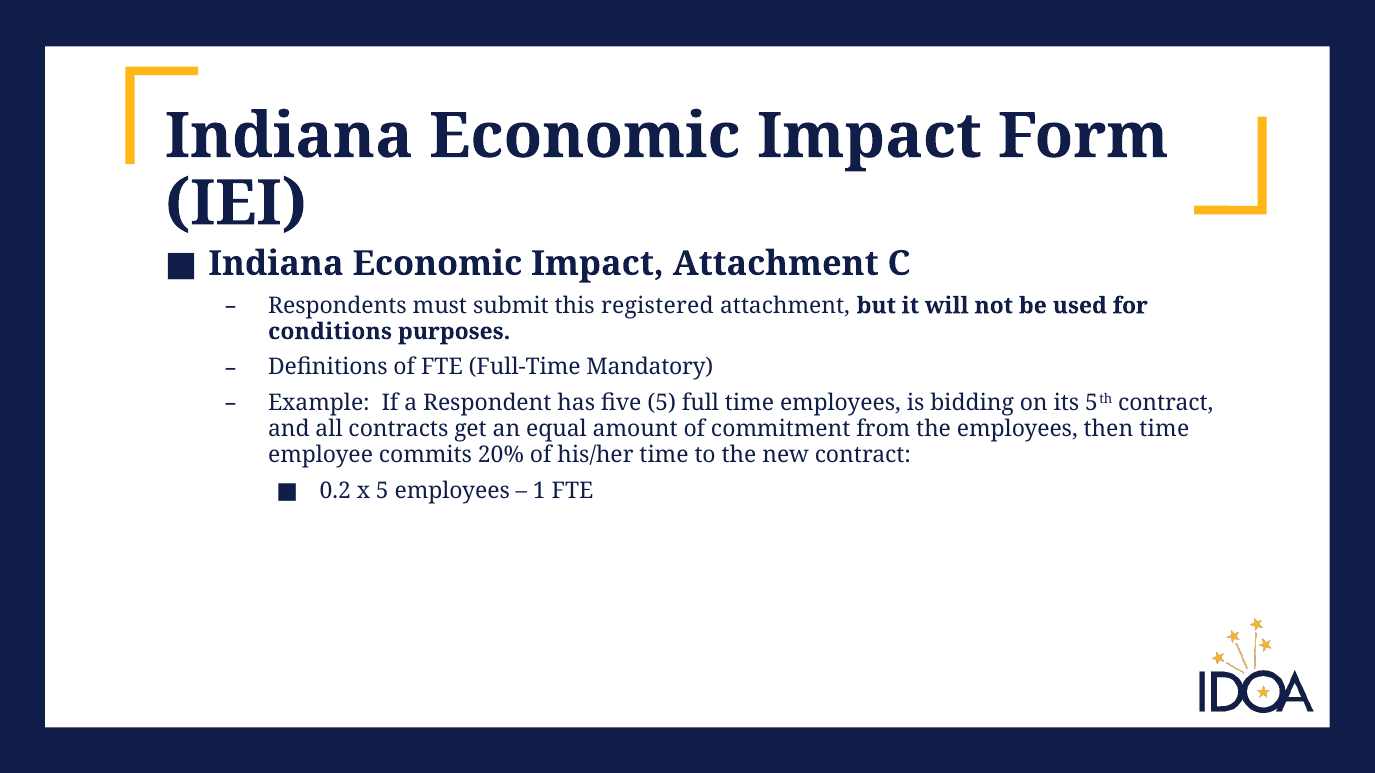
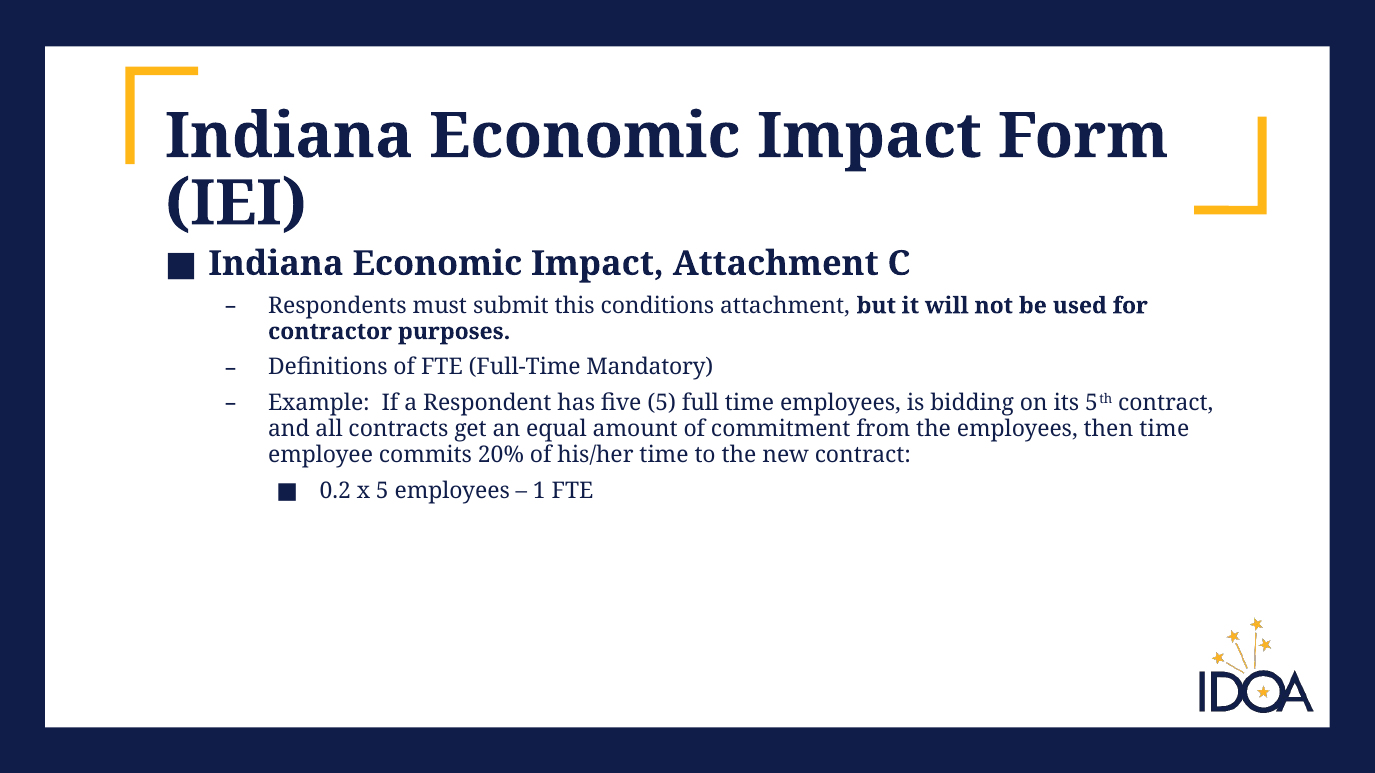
registered: registered -> conditions (657, 306)
conditions: conditions -> contractor (330, 332)
